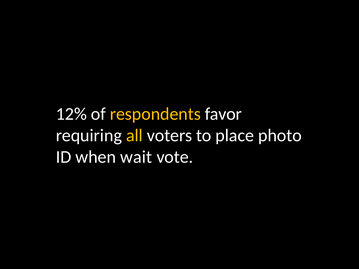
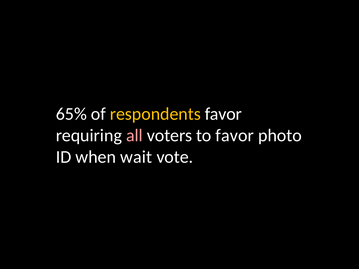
12%: 12% -> 65% (71, 114)
all colour: yellow -> pink (134, 136)
to place: place -> favor (235, 136)
